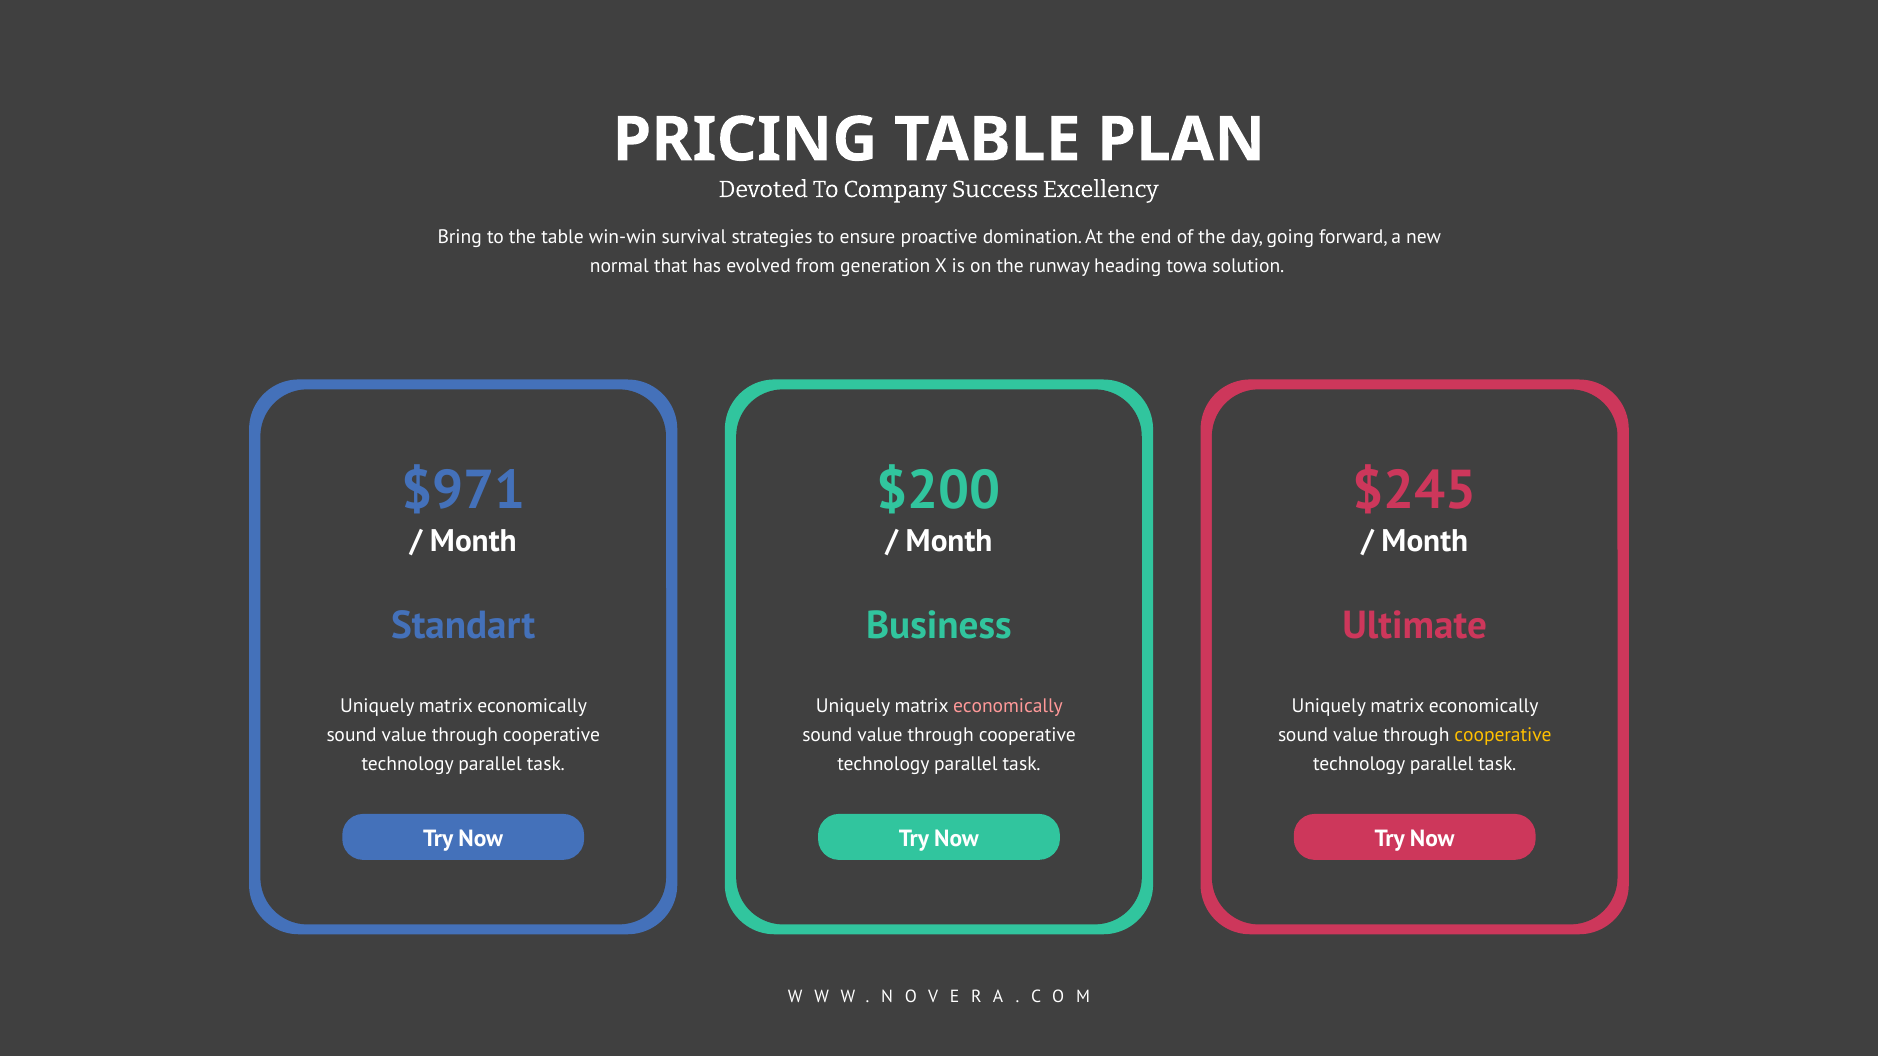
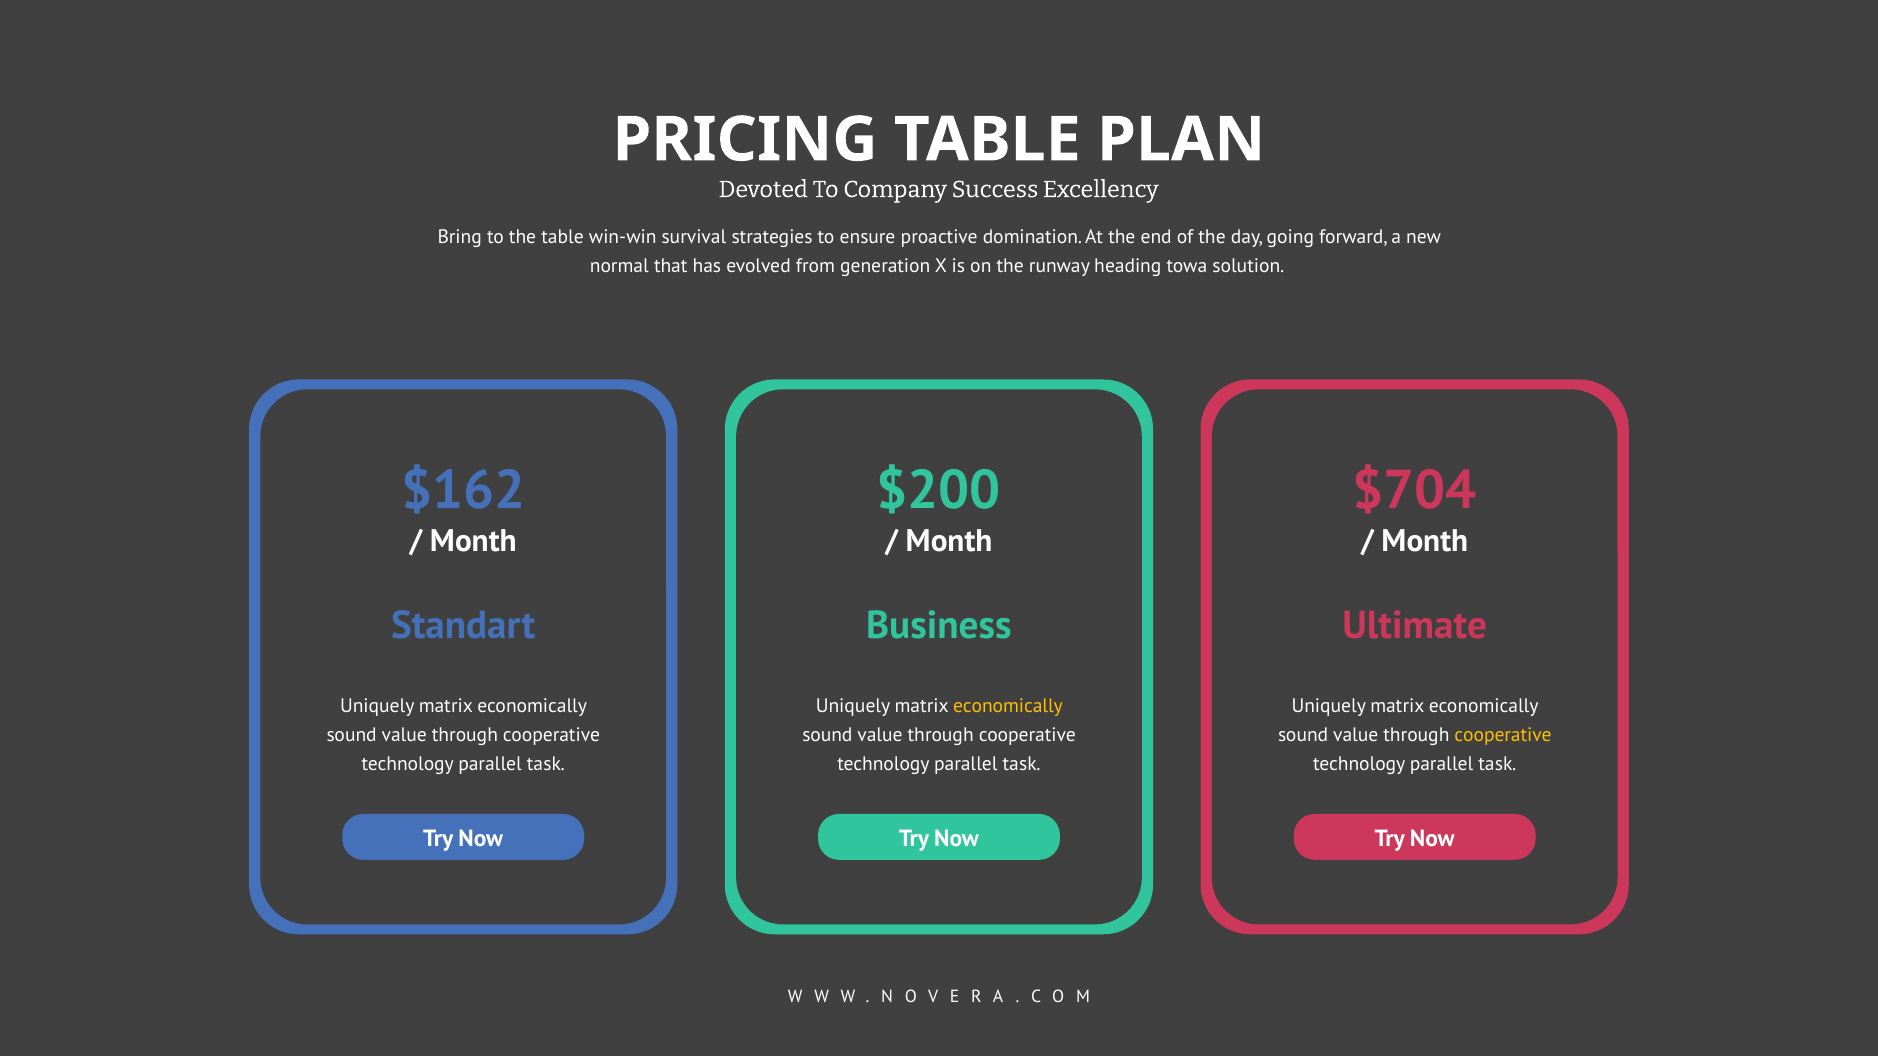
$971: $971 -> $162 (463, 491)
$245: $245 -> $704 (1415, 491)
economically colour: pink -> yellow (1008, 706)
